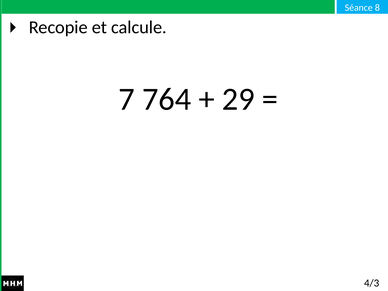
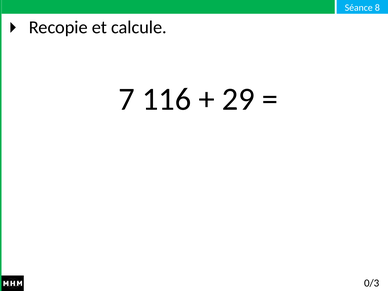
764: 764 -> 116 (167, 99)
4/3: 4/3 -> 0/3 (372, 283)
